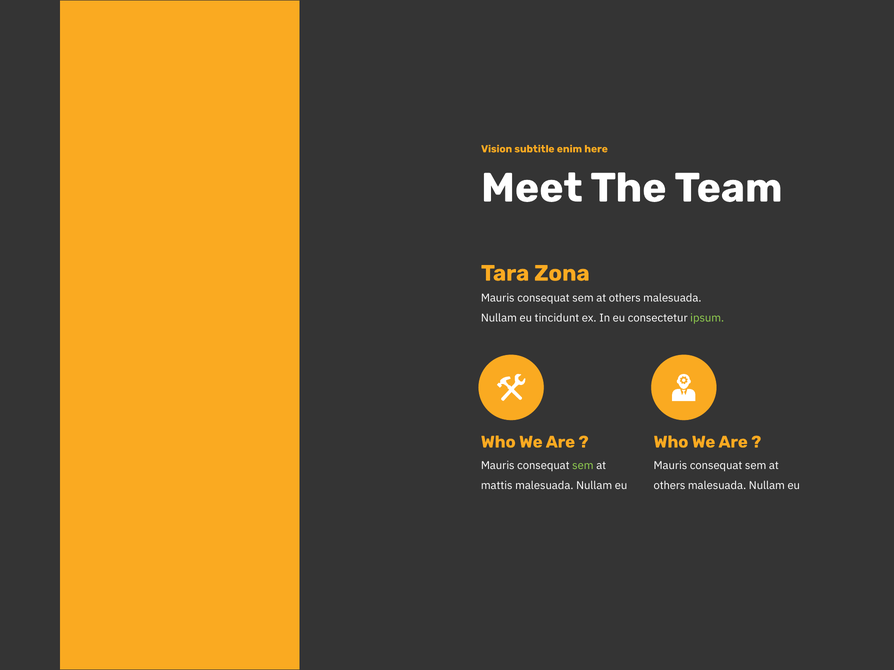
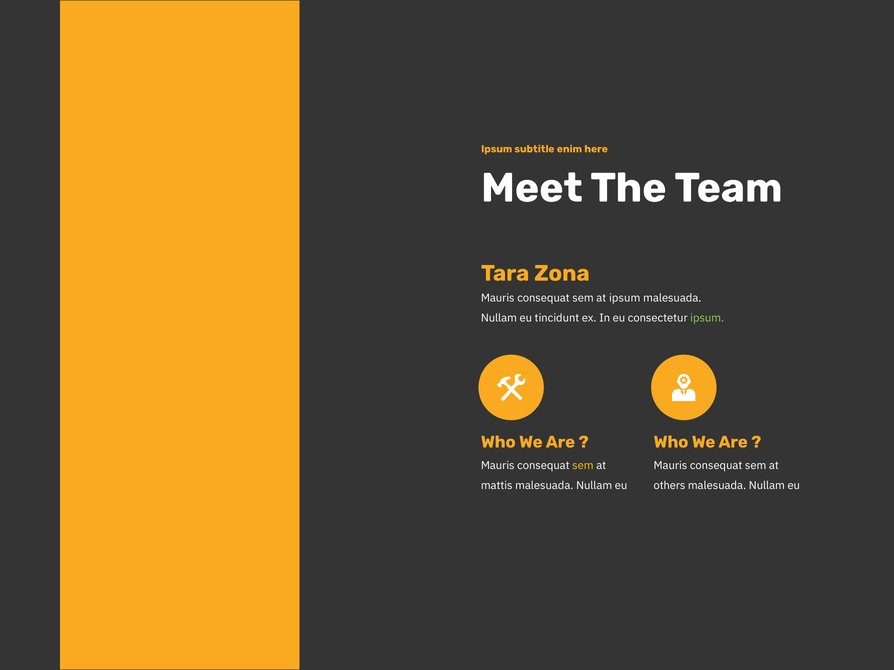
Vision: Vision -> Ipsum (497, 149)
others: others -> ipsum (625, 298)
sem colour: light green -> yellow (583, 466)
